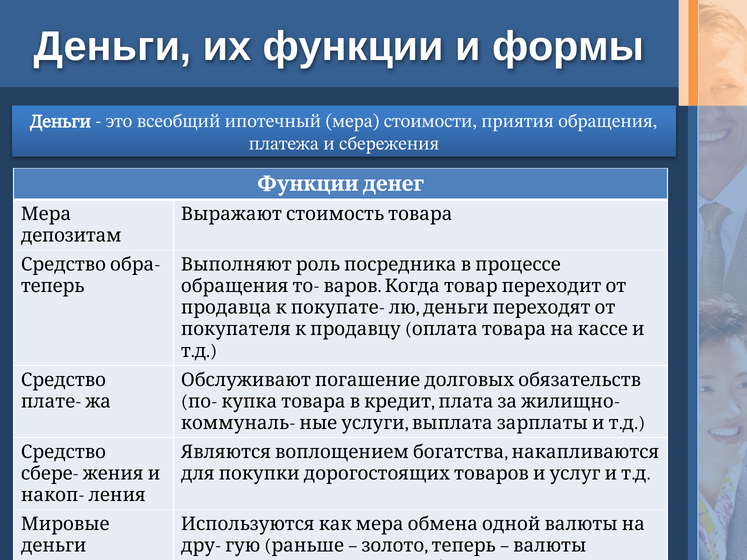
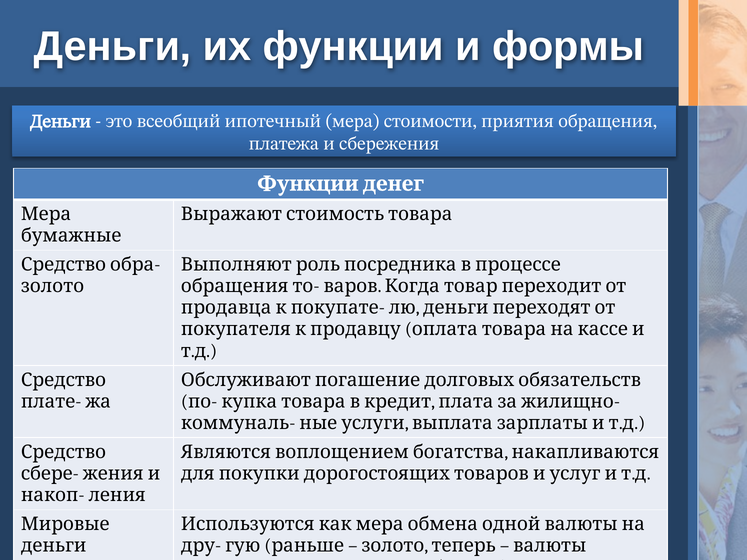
депозитам: депозитам -> бумажные (71, 236)
теперь: теперь -> золото (52, 286)
